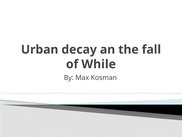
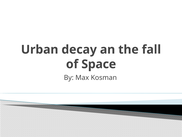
While: While -> Space (99, 64)
